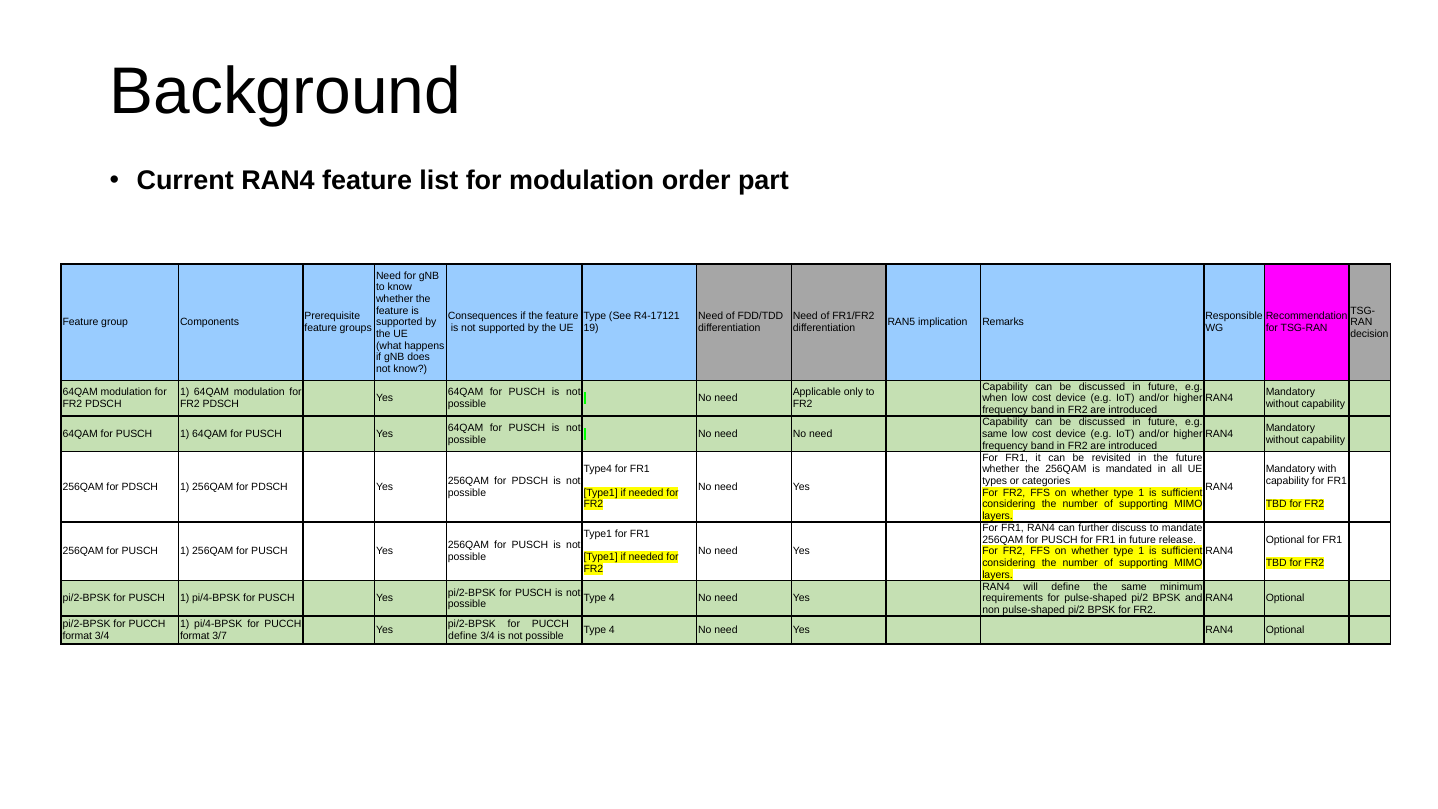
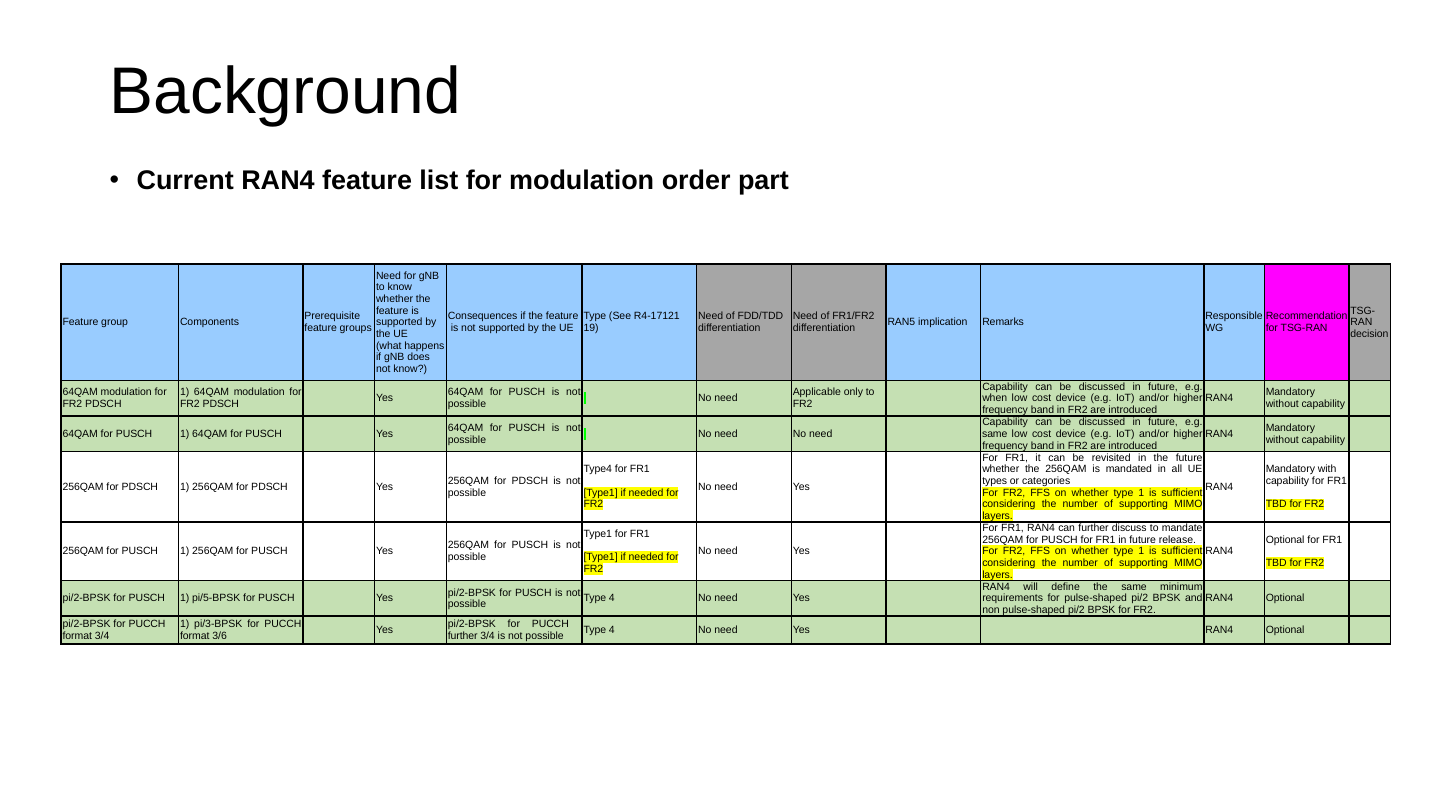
PUSCH 1 pi/4-BPSK: pi/4-BPSK -> pi/5-BPSK (216, 598)
pi/4-BPSK: pi/4-BPSK -> pi/3-BPSK (218, 624)
3/7: 3/7 -> 3/6 (220, 636)
define: define -> further (463, 636)
